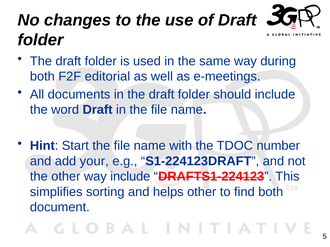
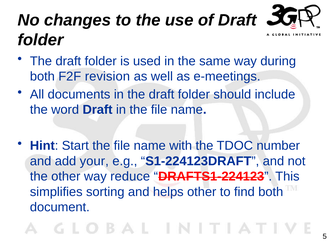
editorial: editorial -> revision (107, 77)
way include: include -> reduce (130, 177)
